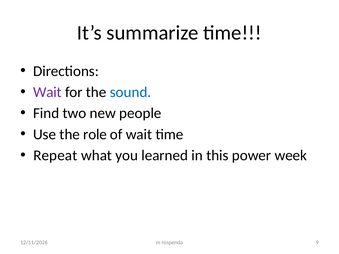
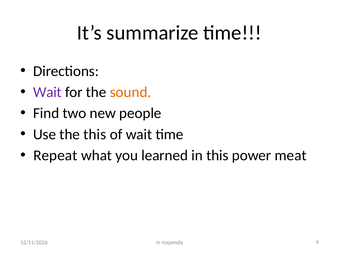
sound colour: blue -> orange (131, 92)
the role: role -> this (95, 134)
week: week -> meat (291, 156)
